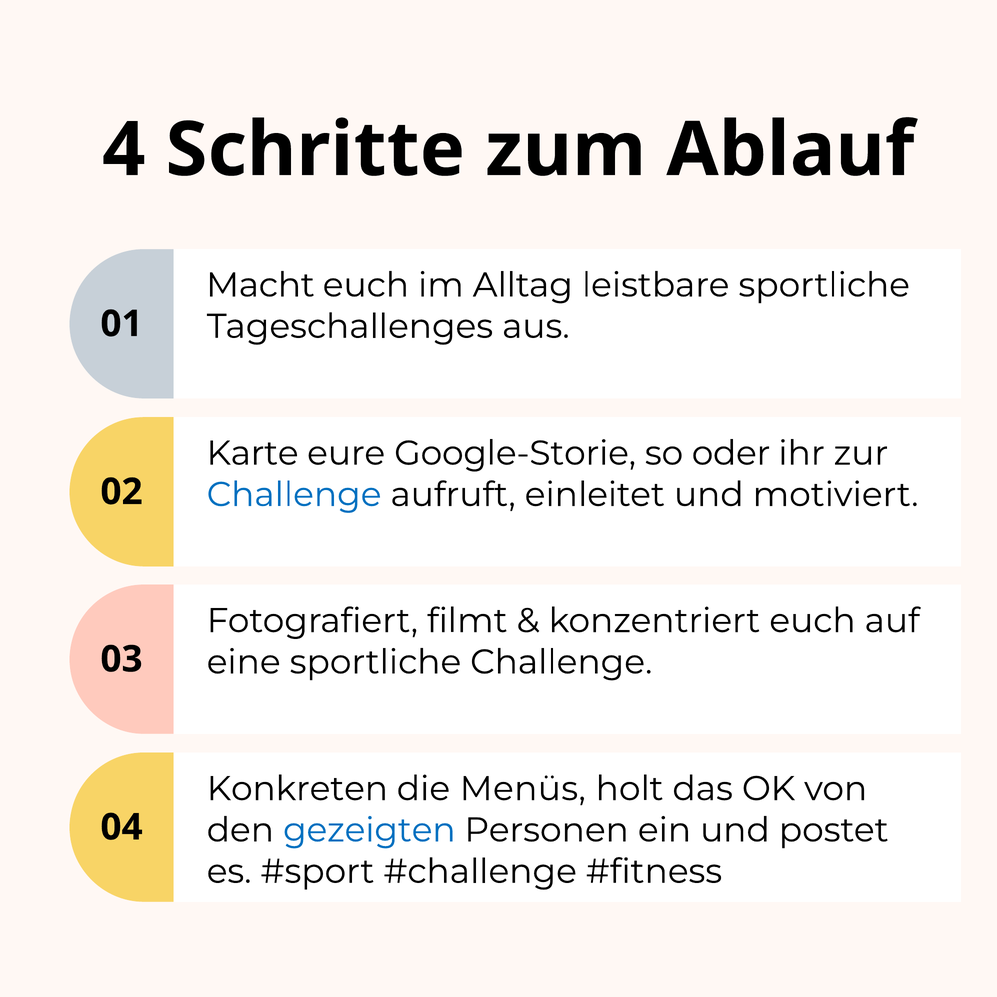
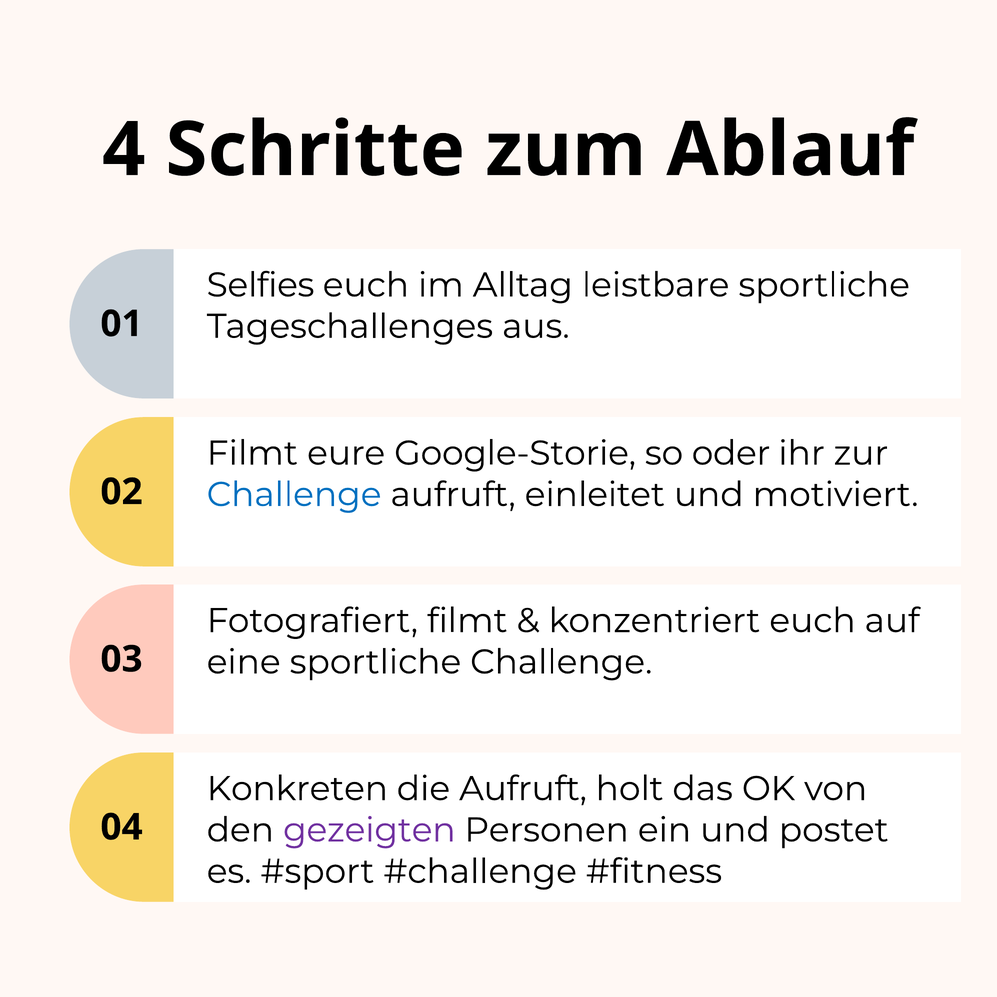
Macht: Macht -> Selfies (260, 285)
Karte: Karte -> Filmt (252, 453)
die Menüs: Menüs -> Aufruft (523, 789)
gezeigten colour: blue -> purple (369, 830)
